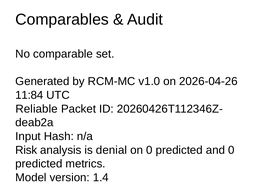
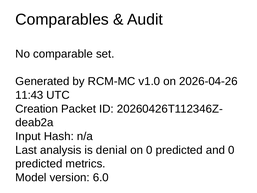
11:84: 11:84 -> 11:43 (29, 95)
Reliable: Reliable -> Creation (37, 109)
Risk: Risk -> Last (26, 150)
1.4: 1.4 -> 6.0 (101, 177)
